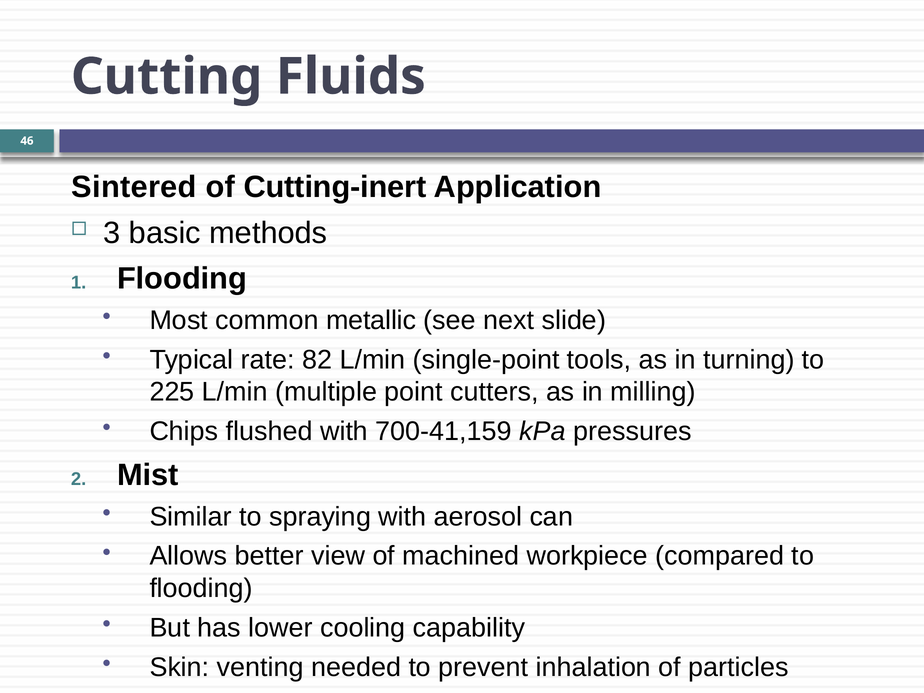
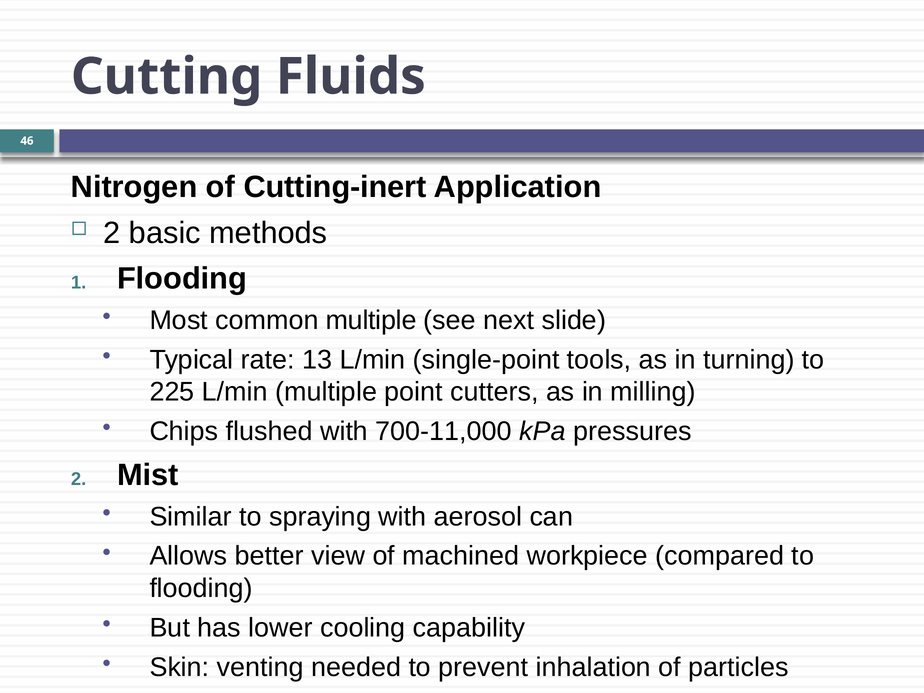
Sintered: Sintered -> Nitrogen (134, 187)
3: 3 -> 2 (112, 233)
common metallic: metallic -> multiple (371, 320)
82: 82 -> 13 (317, 360)
700-41,159: 700-41,159 -> 700-11,000 (444, 431)
